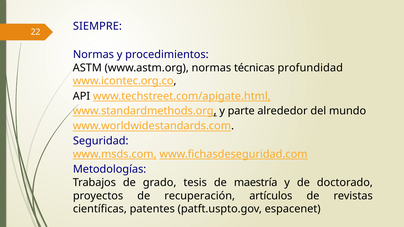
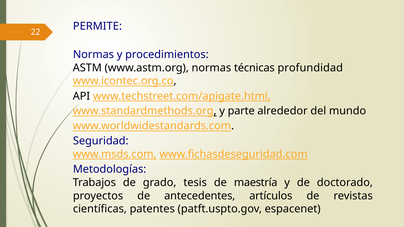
SIEMPRE: SIEMPRE -> PERMITE (97, 26)
recuperación: recuperación -> antecedentes (200, 196)
